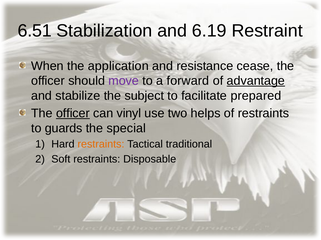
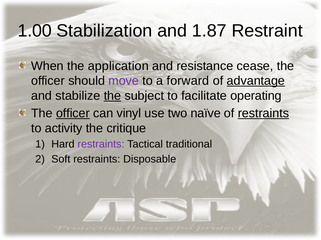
6.51: 6.51 -> 1.00 (35, 31)
6.19: 6.19 -> 1.87 (209, 31)
the underline: none -> present (112, 96)
prepared: prepared -> operating (256, 96)
helps: helps -> naïve (206, 114)
restraints underline: none -> present (263, 114)
guards: guards -> activity (64, 129)
special: special -> critique (126, 129)
restraints colour: orange -> purple (101, 145)
